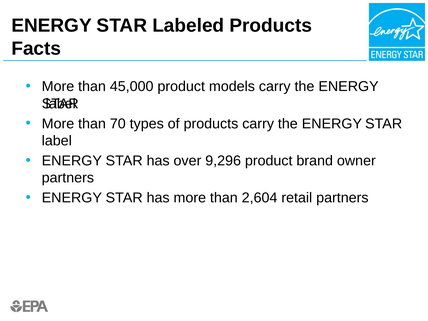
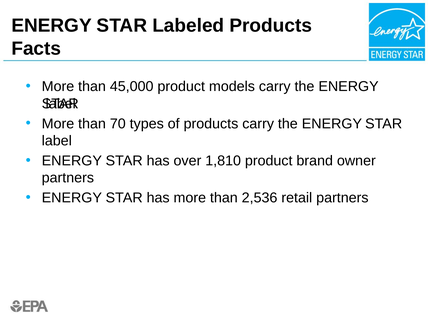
9,296: 9,296 -> 1,810 (223, 161)
2,604: 2,604 -> 2,536 (260, 198)
